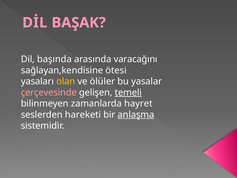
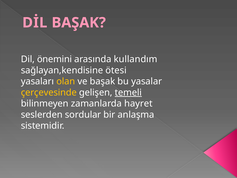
başında: başında -> önemini (55, 59)
varacağını: varacağını -> kullandım (136, 59)
ve ölüler: ölüler -> başak (102, 81)
çerçevesinde colour: pink -> yellow (49, 92)
hareketi: hareketi -> sordular (83, 115)
anlaşma underline: present -> none (136, 115)
